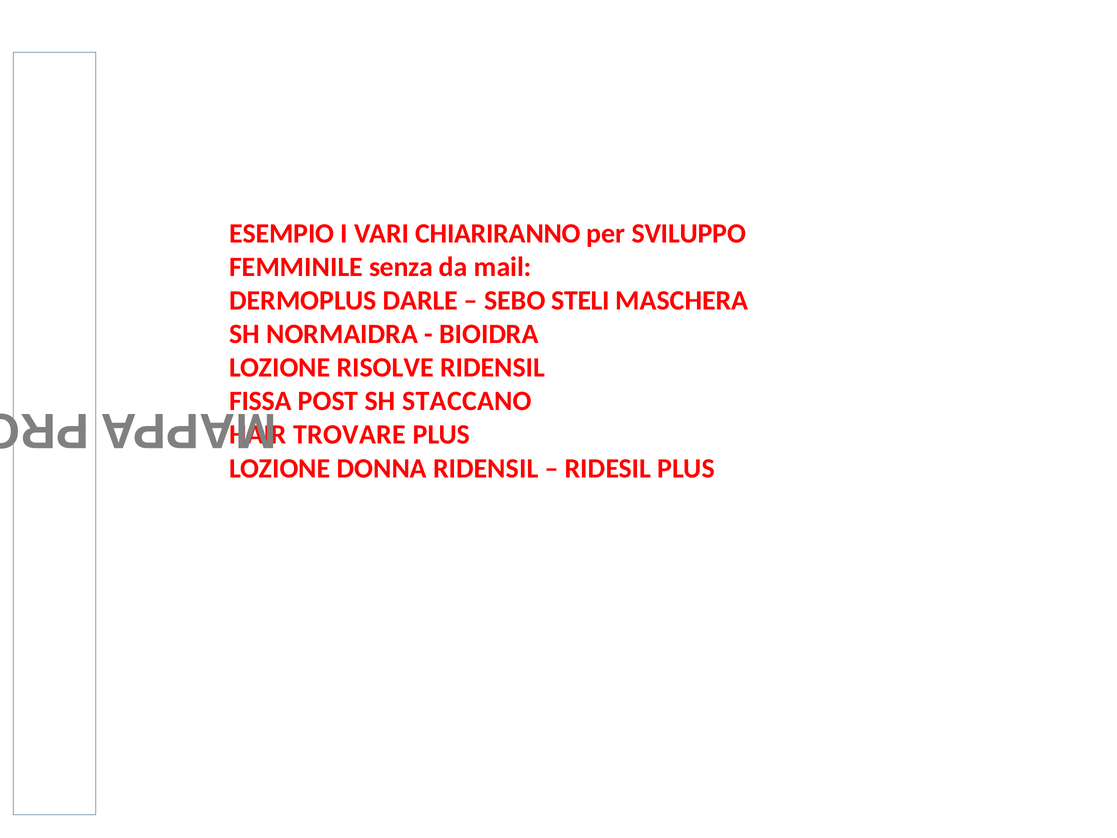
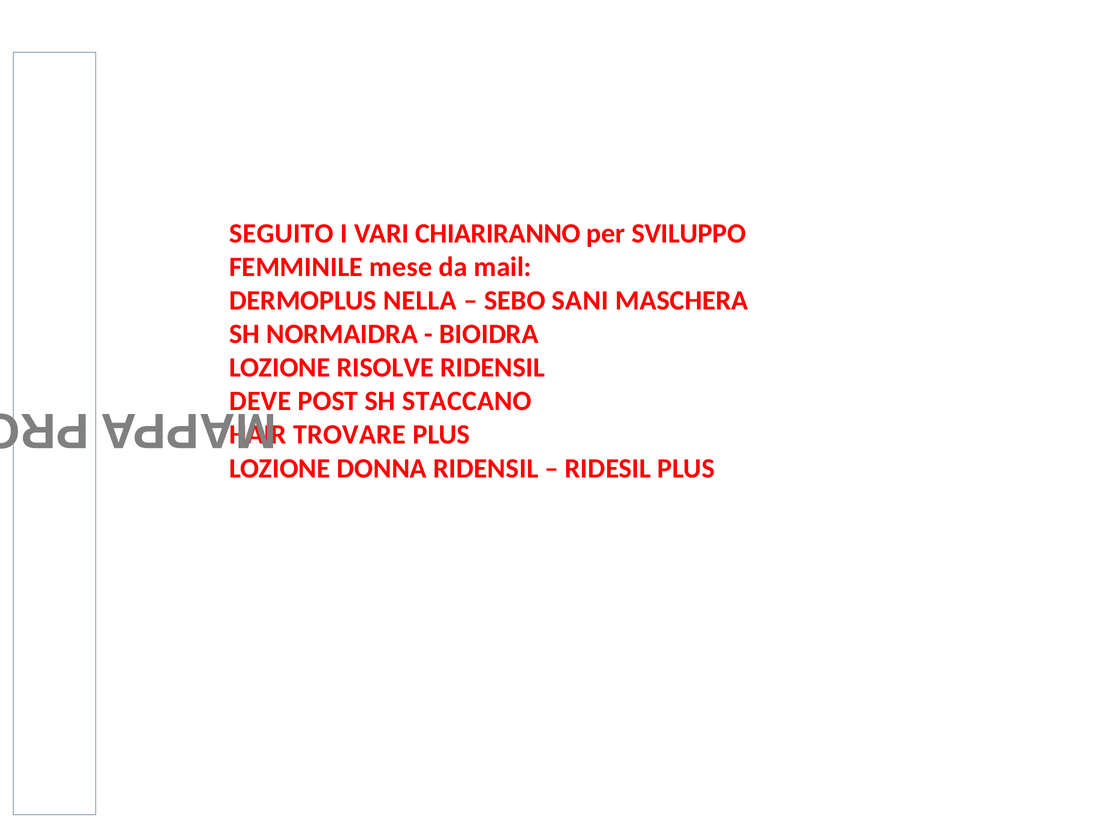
ESEMPIO: ESEMPIO -> SEGUITO (281, 234)
senza: senza -> mese (401, 267)
DARLE: DARLE -> NELLA (420, 301)
STELI: STELI -> SANI (580, 301)
FISSA: FISSA -> DEVE (260, 401)
